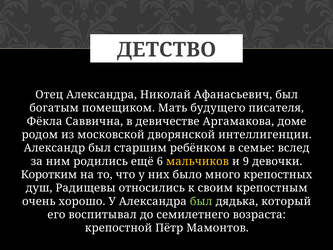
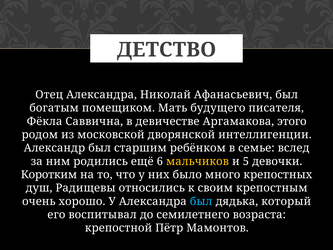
доме: доме -> этого (292, 121)
9: 9 -> 5 (246, 161)
был colour: light green -> light blue (201, 201)
